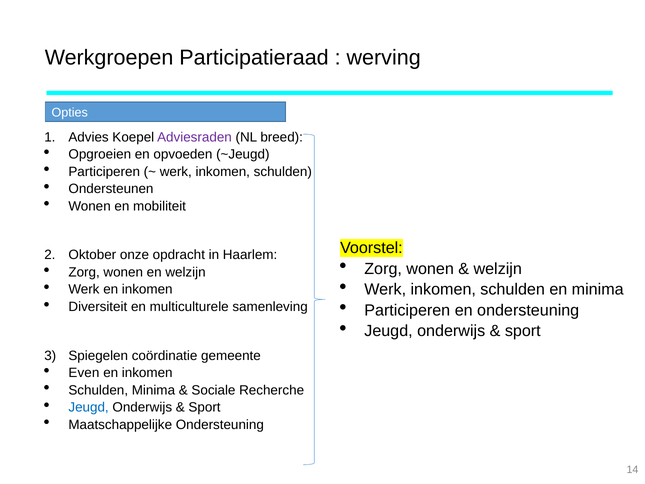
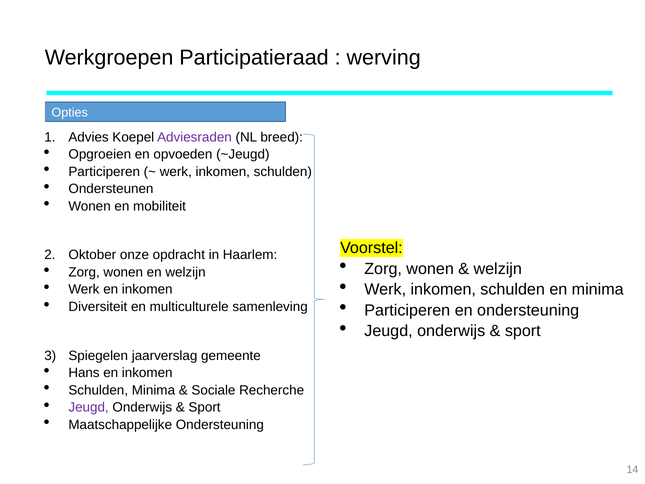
coördinatie: coördinatie -> jaarverslag (165, 355)
Even: Even -> Hans (84, 373)
Jeugd colour: blue -> purple (89, 407)
